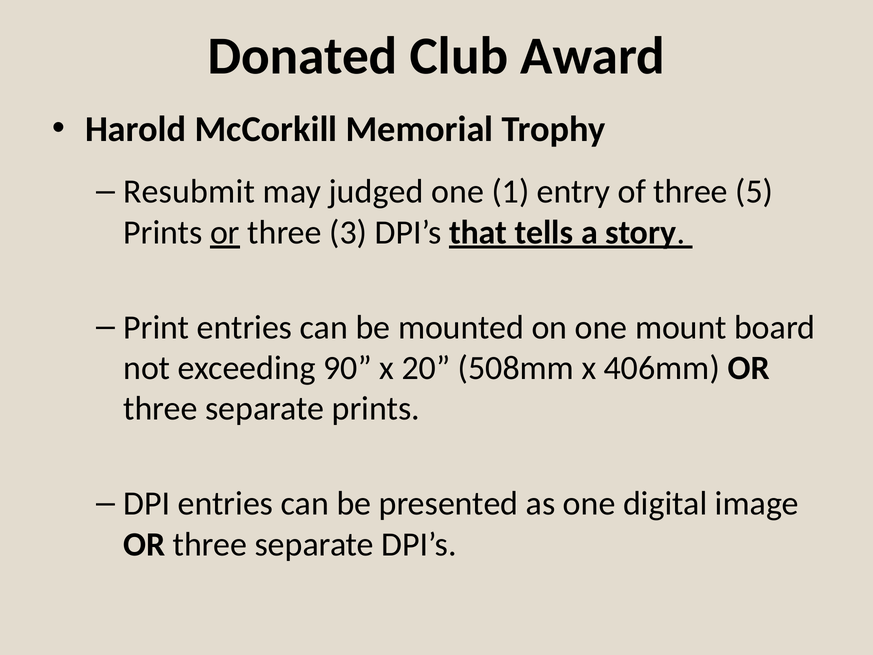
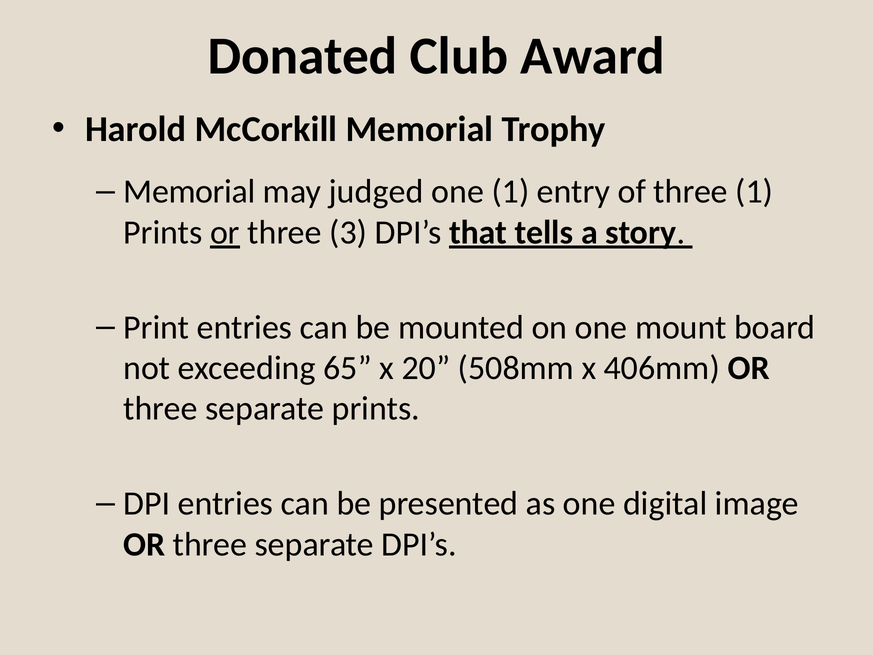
Resubmit: Resubmit -> Memorial (189, 192)
three 5: 5 -> 1 (754, 192)
90: 90 -> 65 (348, 368)
